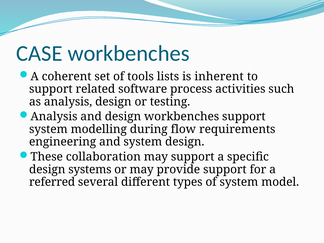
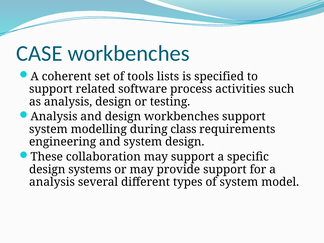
inherent: inherent -> specified (219, 76)
flow: flow -> class (183, 129)
referred: referred -> analysis (52, 182)
